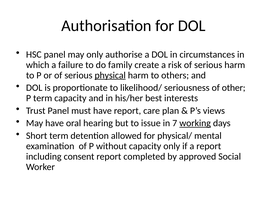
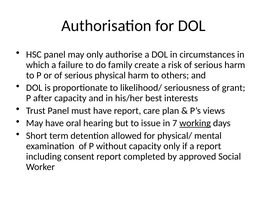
physical underline: present -> none (110, 75)
other: other -> grant (234, 88)
P term: term -> after (43, 98)
